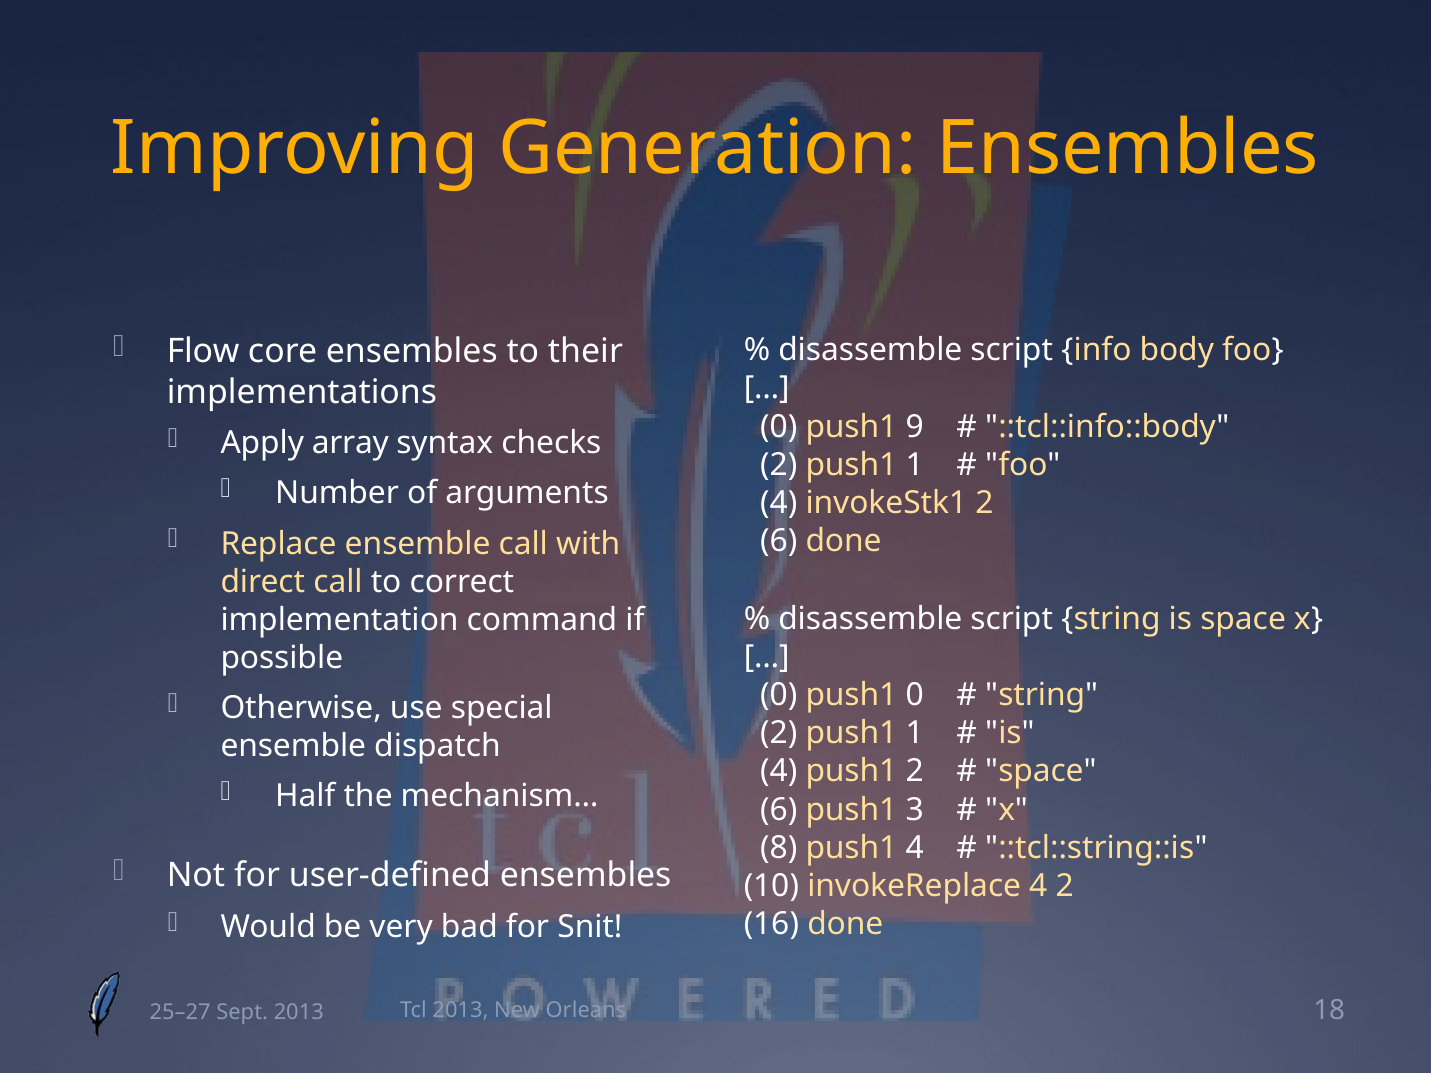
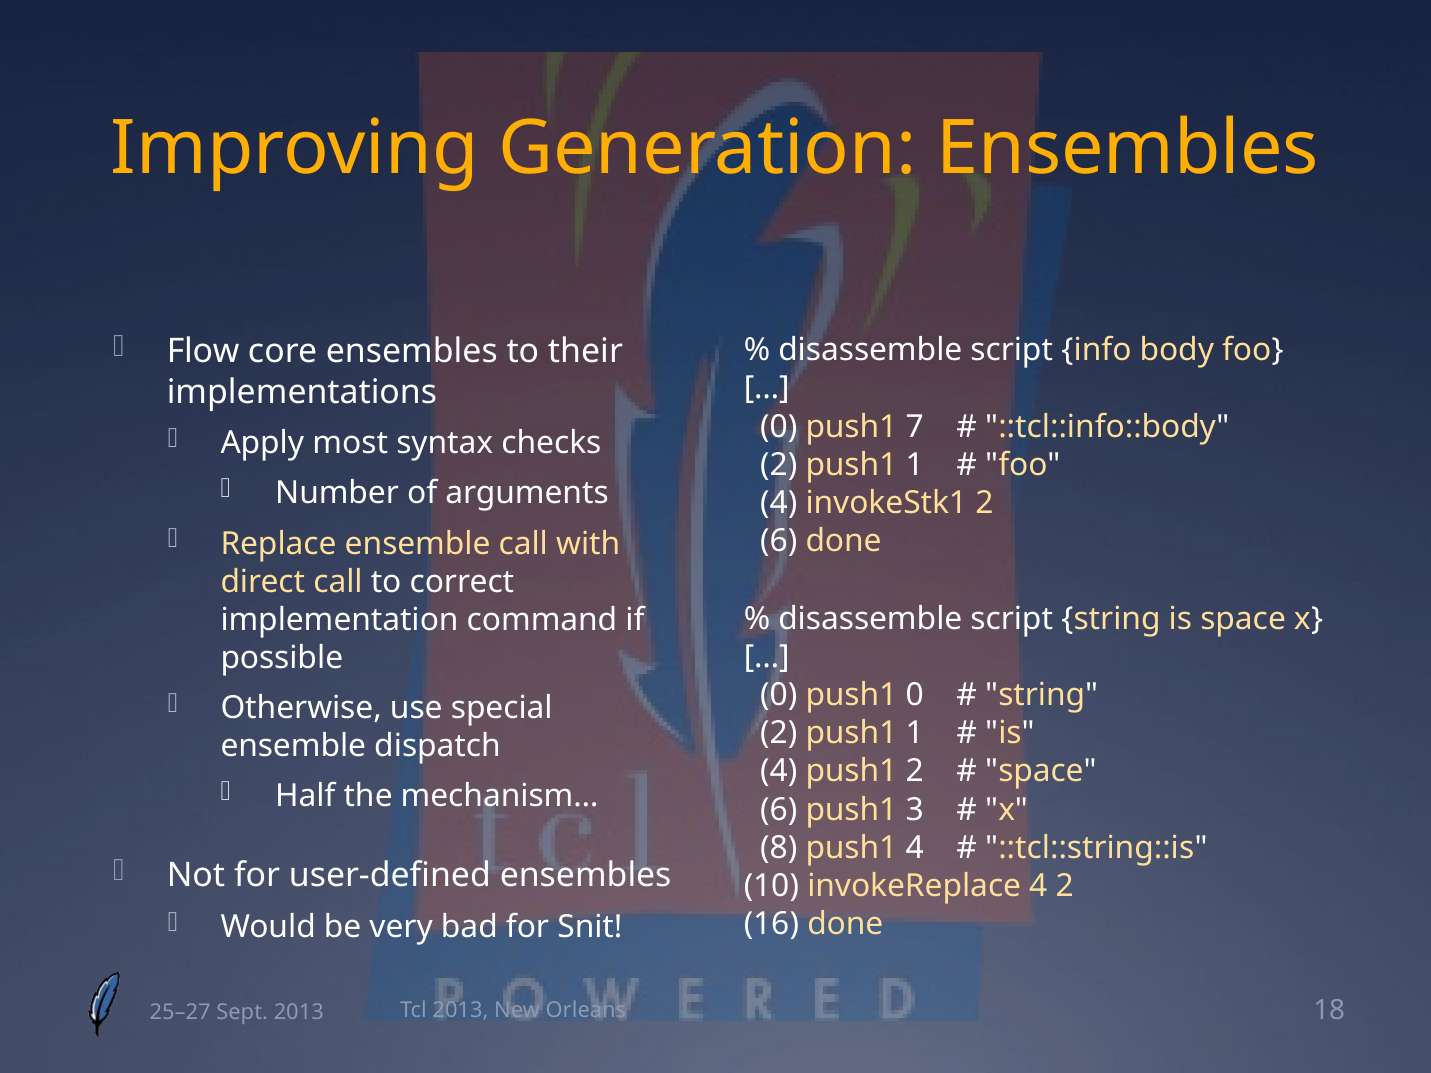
9: 9 -> 7 (915, 427)
array: array -> most (350, 443)
